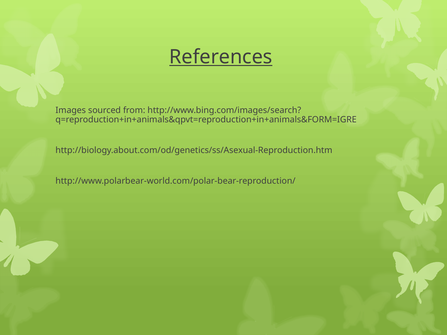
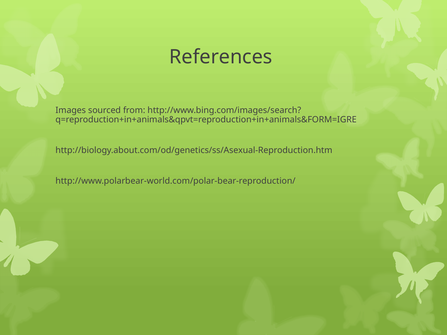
References underline: present -> none (221, 57)
